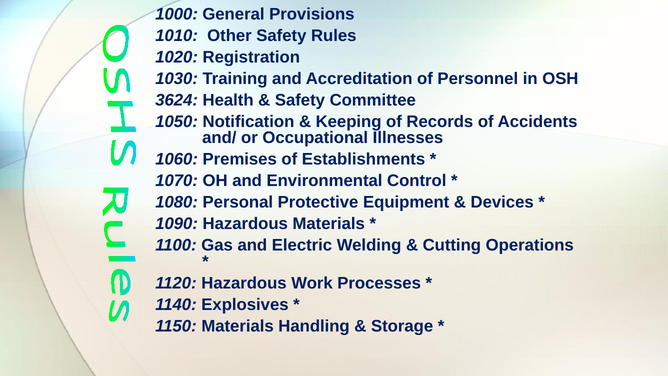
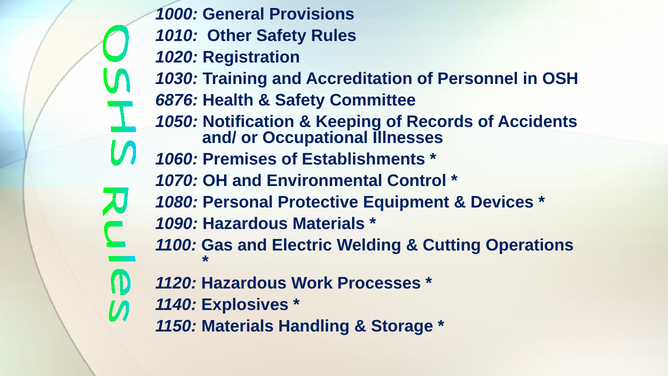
3624: 3624 -> 6876 (177, 100)
